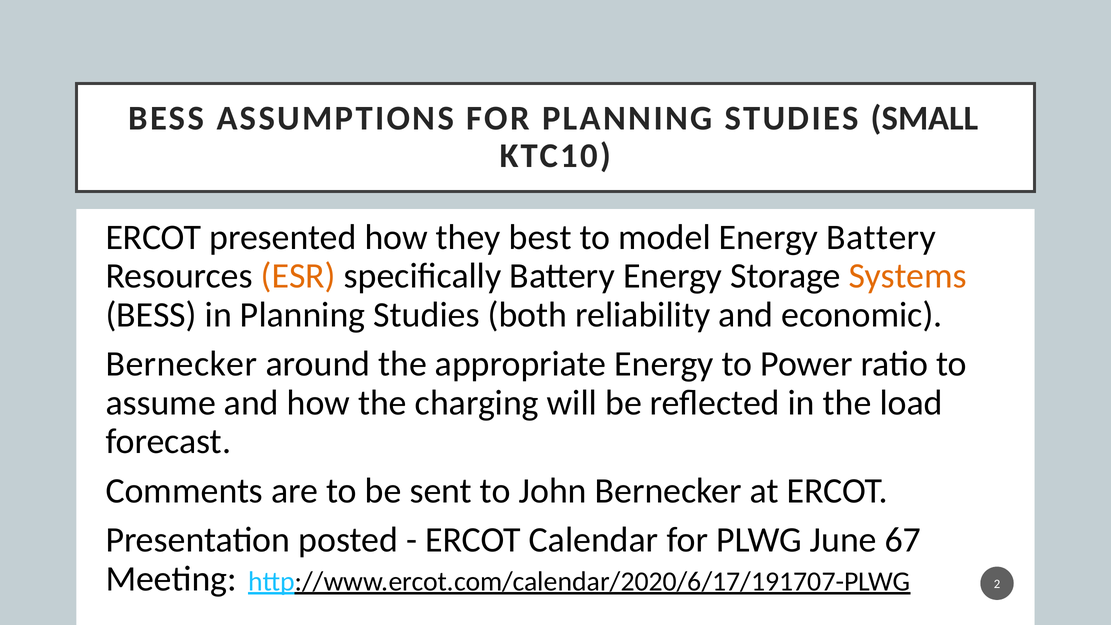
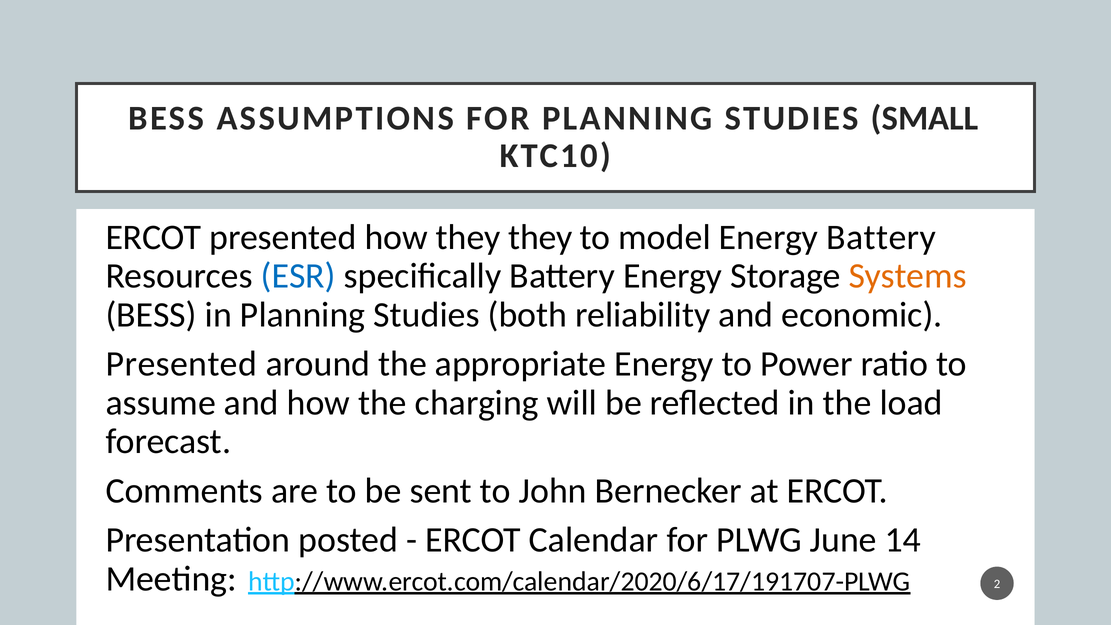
they best: best -> they (540, 237)
ESR colour: orange -> blue (298, 276)
Bernecker: Bernecker -> Presented (181, 364)
67: 67 -> 14 (903, 540)
